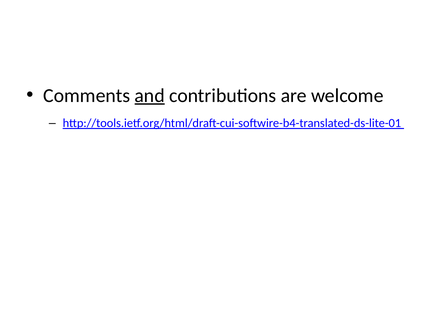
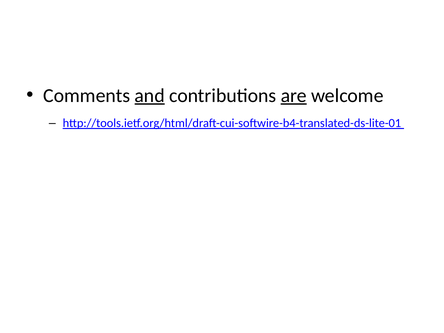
are underline: none -> present (294, 96)
